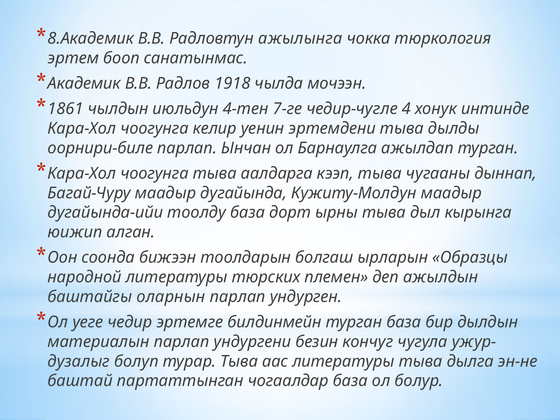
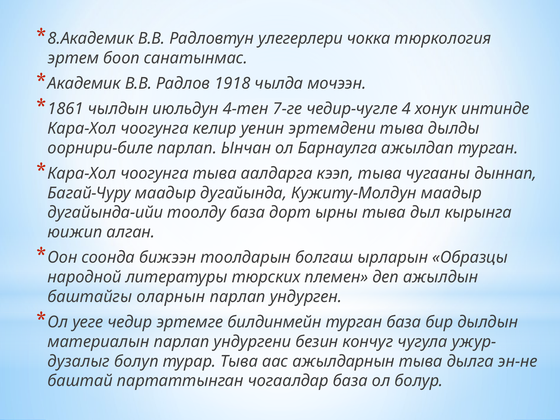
ажылынга: ажылынга -> улегерлери (300, 39)
аас литературы: литературы -> ажылдарнын (344, 361)
